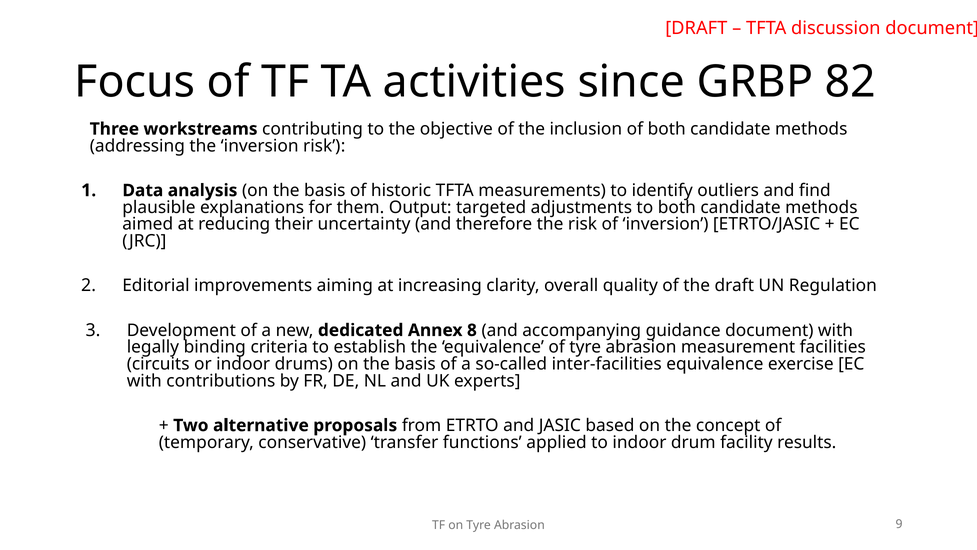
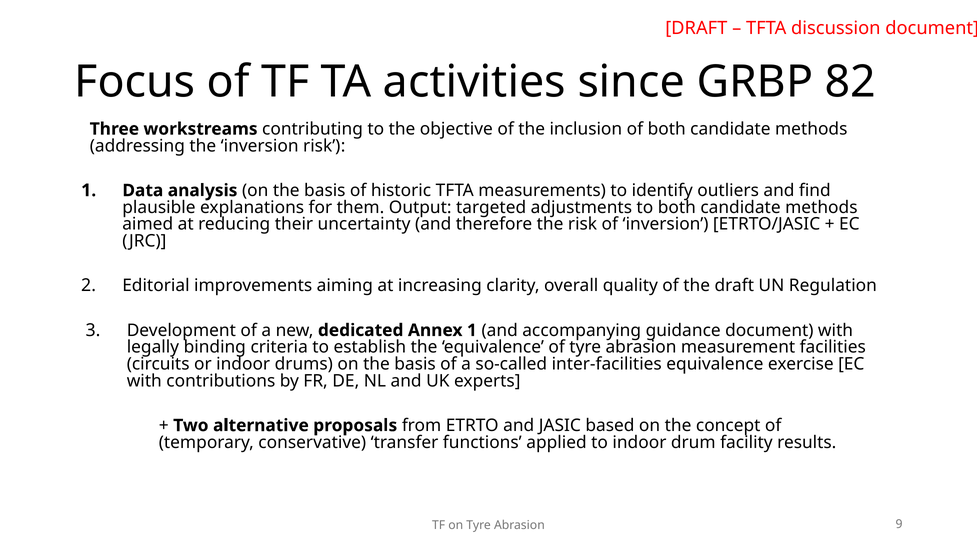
Annex 8: 8 -> 1 (472, 330)
